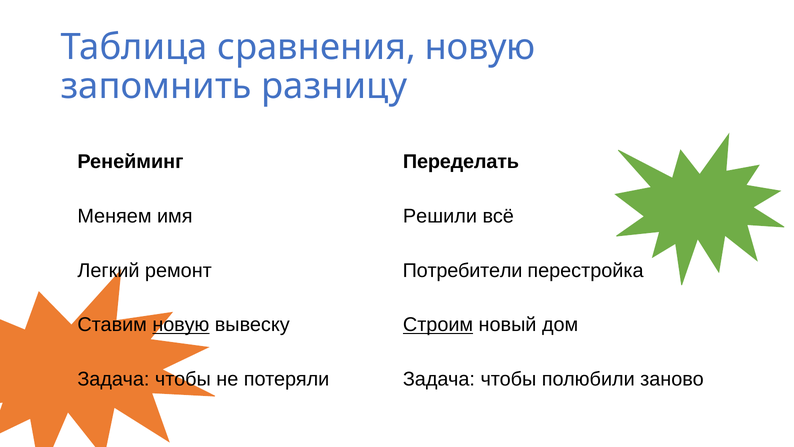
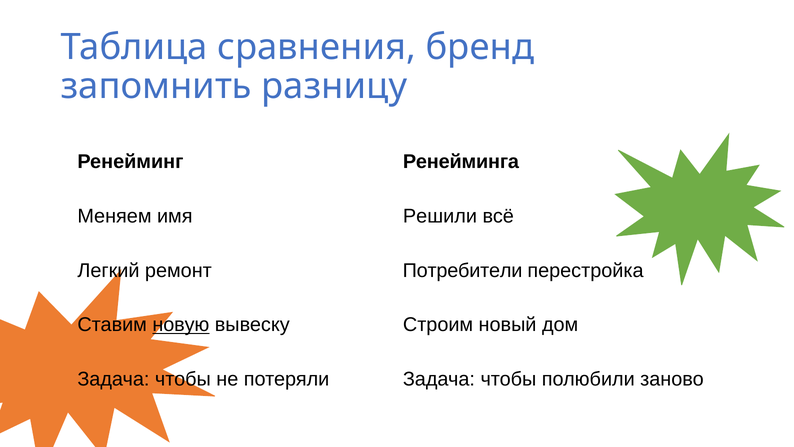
сравнения новую: новую -> бренд (480, 47)
Переделать: Переделать -> Ренейминга (461, 161)
Строим underline: present -> none (438, 325)
